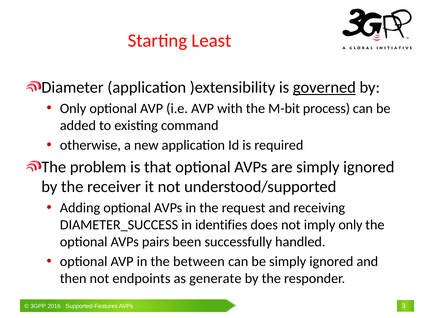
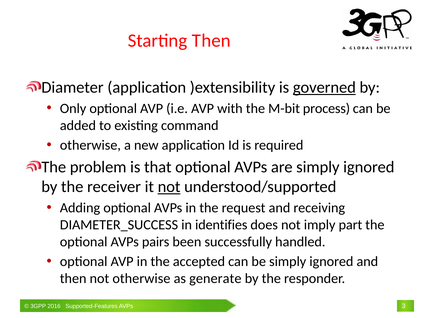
Starting Least: Least -> Then (211, 41)
not underline: none -> present (169, 187)
imply only: only -> part (350, 225)
between: between -> accepted (199, 262)
not endpoints: endpoints -> otherwise (141, 278)
